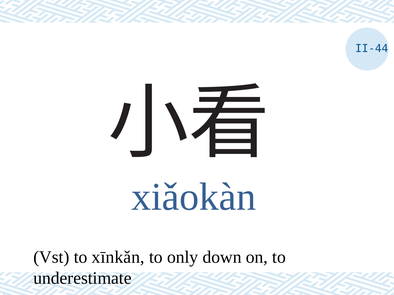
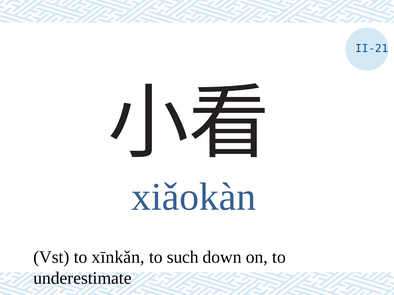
II-44: II-44 -> II-21 (372, 49)
only: only -> such (183, 258)
